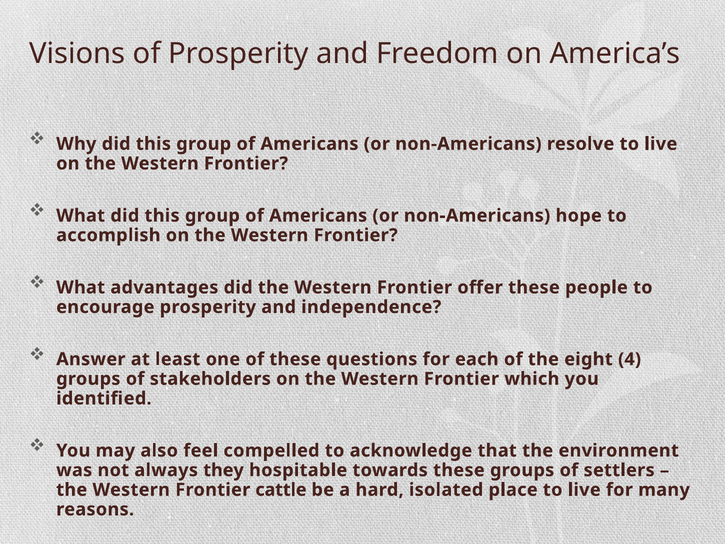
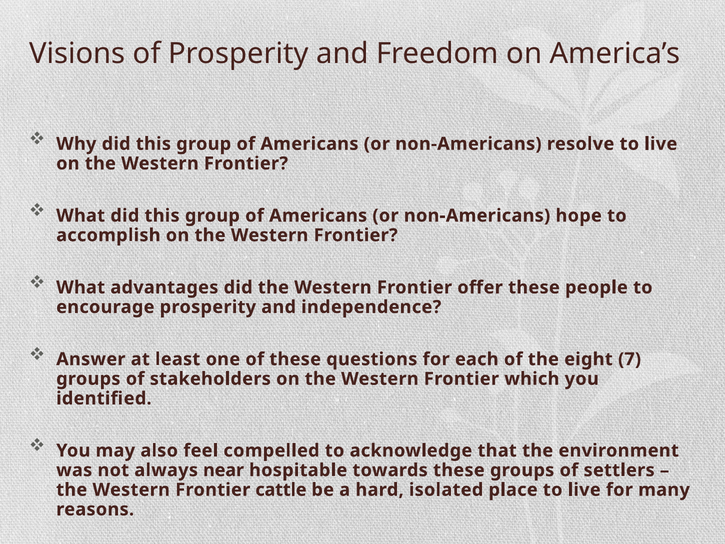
4: 4 -> 7 (630, 359)
they: they -> near (224, 470)
